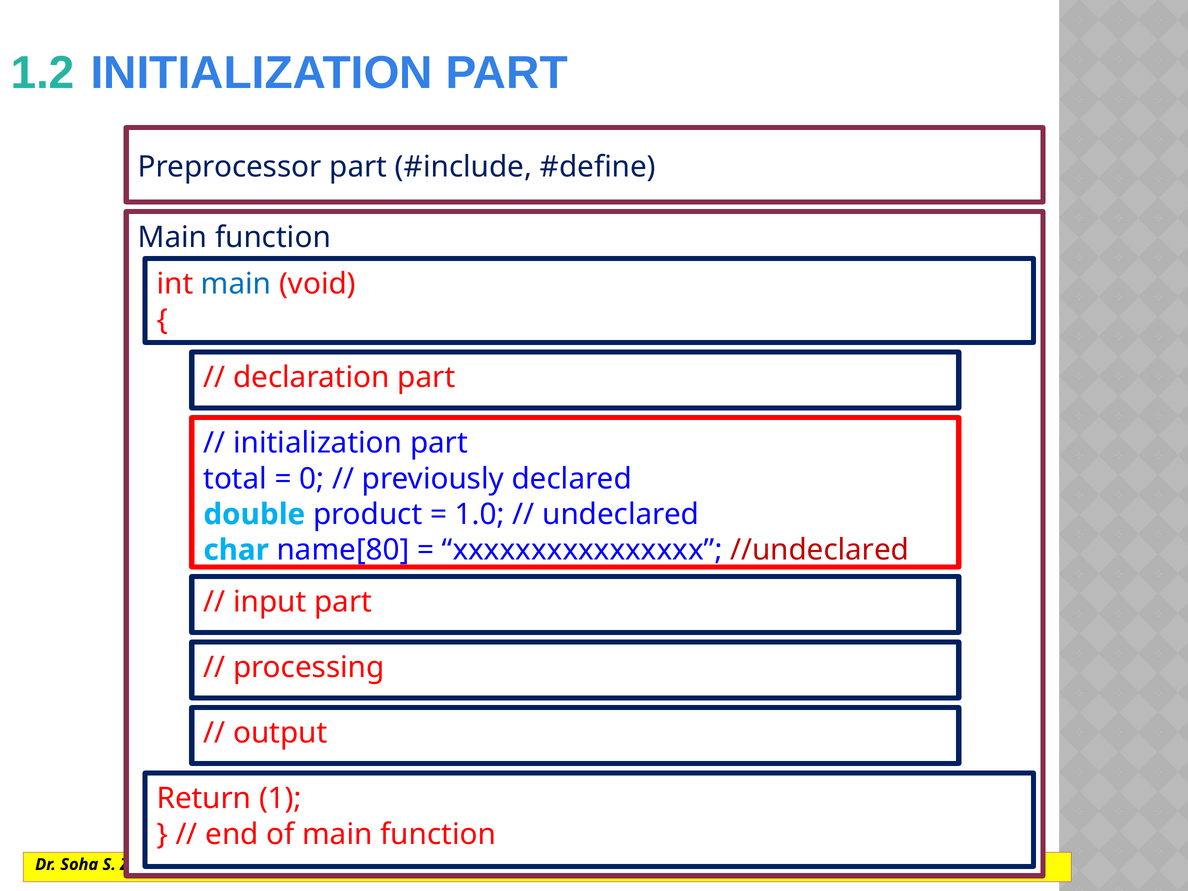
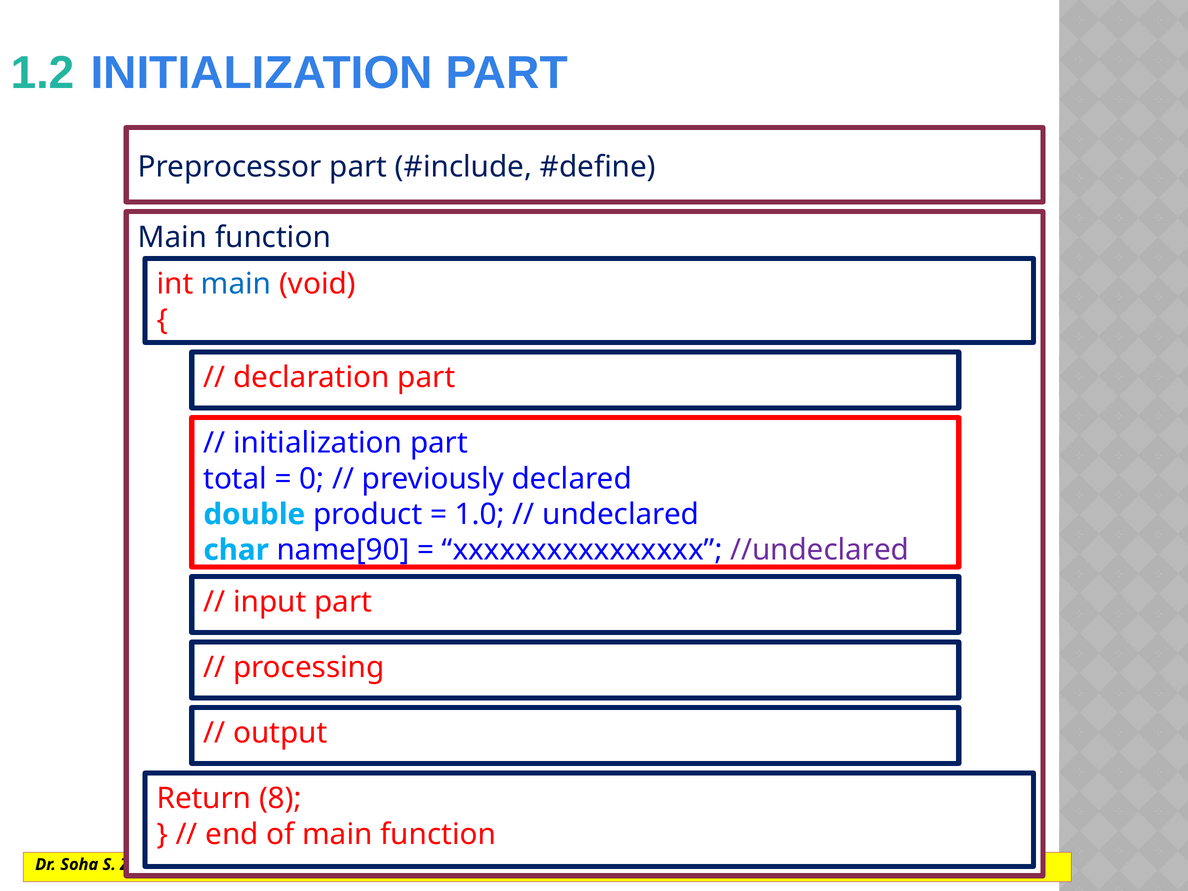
name[80: name[80 -> name[90 (343, 550)
//undeclared colour: red -> purple (820, 550)
1: 1 -> 8 (280, 799)
